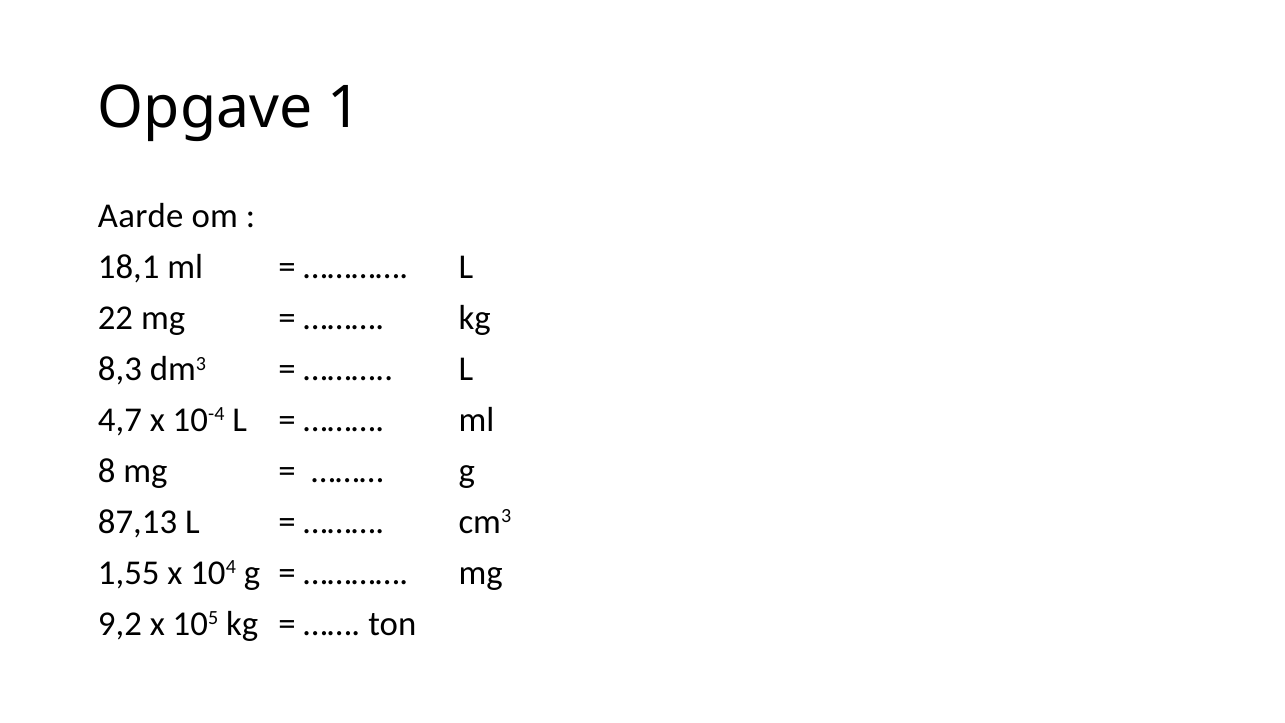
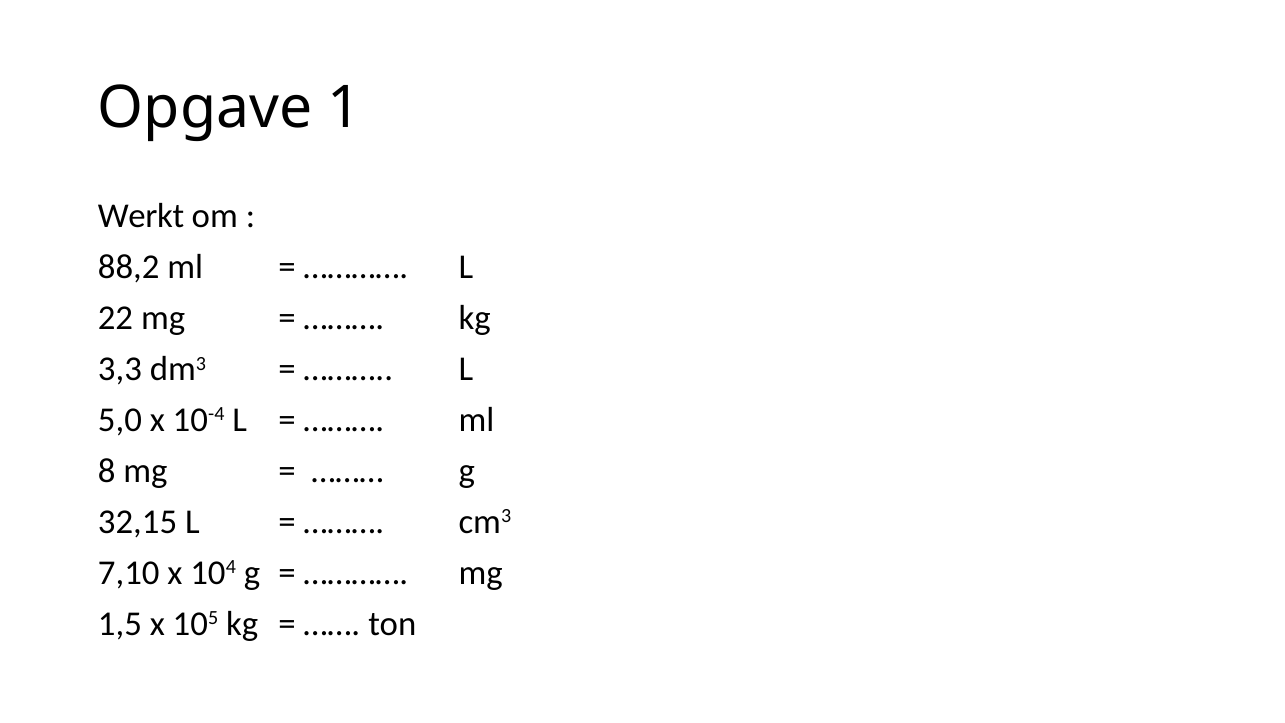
Aarde: Aarde -> Werkt (141, 216)
18,1: 18,1 -> 88,2 (129, 267)
8,3: 8,3 -> 3,3 (120, 369)
4,7: 4,7 -> 5,0 (120, 420)
87,13: 87,13 -> 32,15 (138, 522)
1,55: 1,55 -> 7,10 (129, 572)
9,2: 9,2 -> 1,5 (120, 623)
